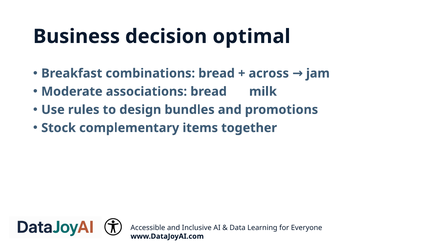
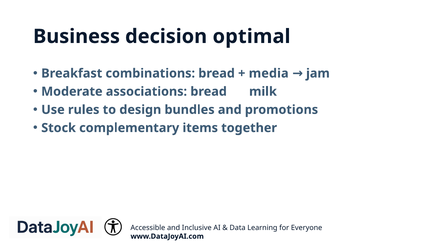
across: across -> media (269, 73)
